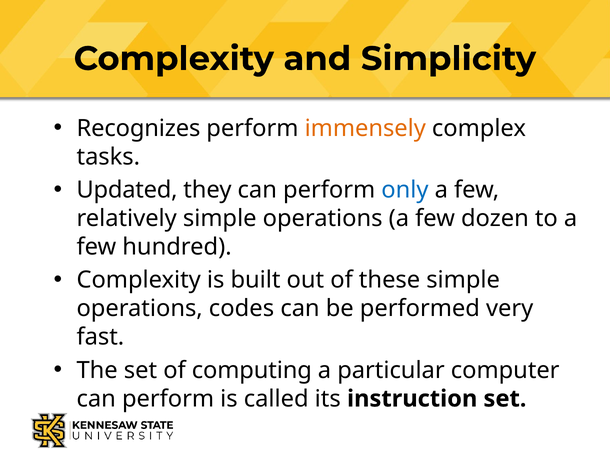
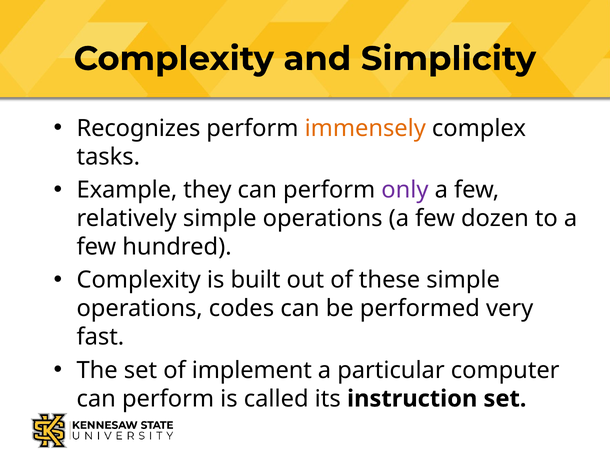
Updated: Updated -> Example (127, 190)
only colour: blue -> purple (405, 190)
computing: computing -> implement (252, 371)
